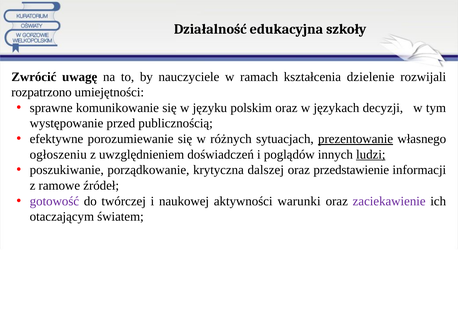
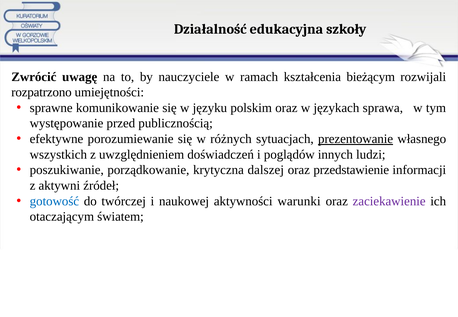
dzielenie: dzielenie -> bieżącym (371, 77)
decyzji: decyzji -> sprawa (383, 108)
ogłoszeniu: ogłoszeniu -> wszystkich (58, 154)
ludzi underline: present -> none (371, 154)
ramowe: ramowe -> aktywni (59, 186)
gotowość colour: purple -> blue (54, 201)
